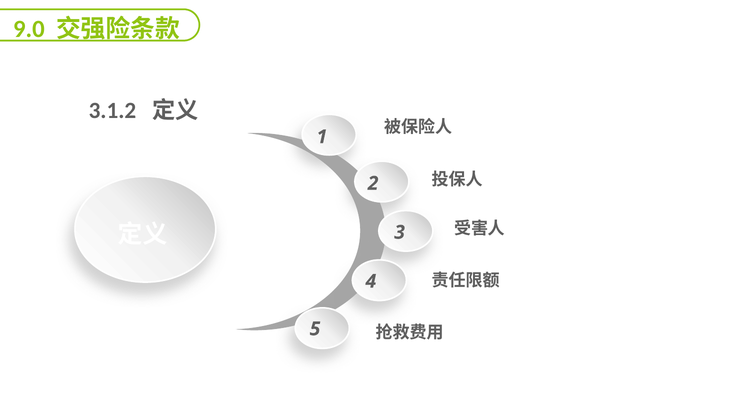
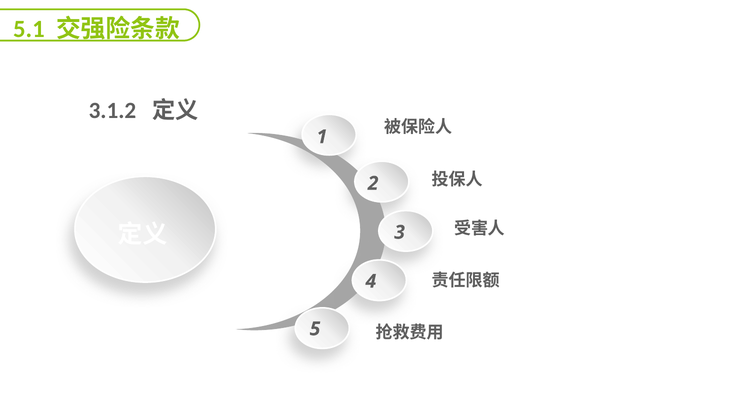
9.0: 9.0 -> 5.1 (29, 29)
